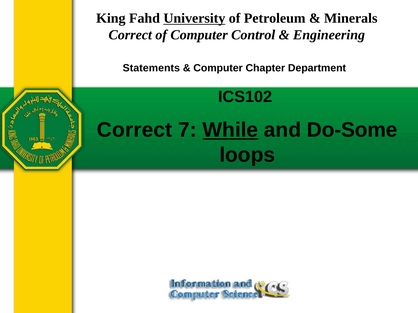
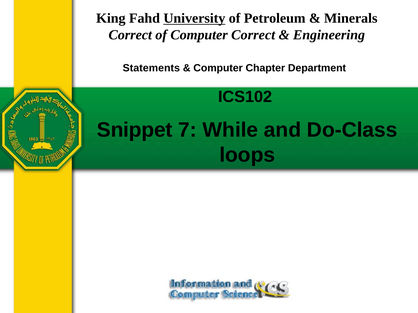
Computer Control: Control -> Correct (253, 35)
Correct: Correct -> Snippet (135, 130)
While underline: present -> none (230, 130)
Do-Some: Do-Some -> Do-Class (352, 130)
